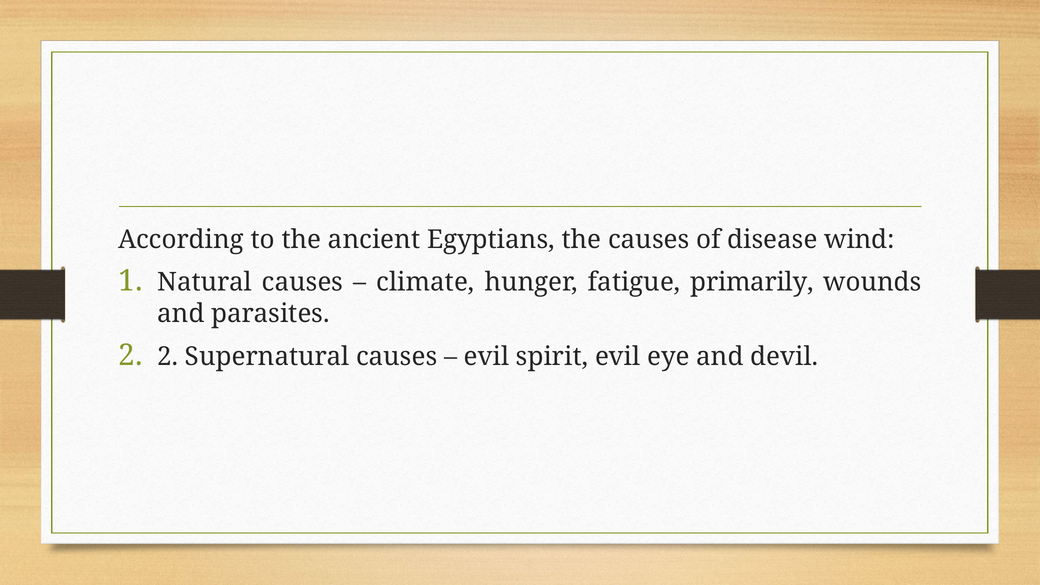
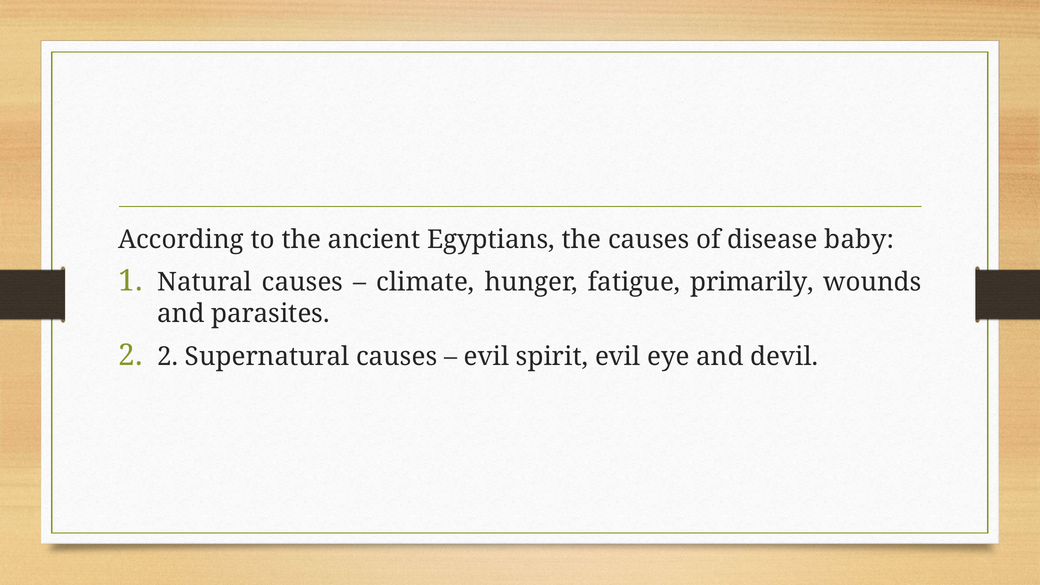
wind: wind -> baby (859, 239)
